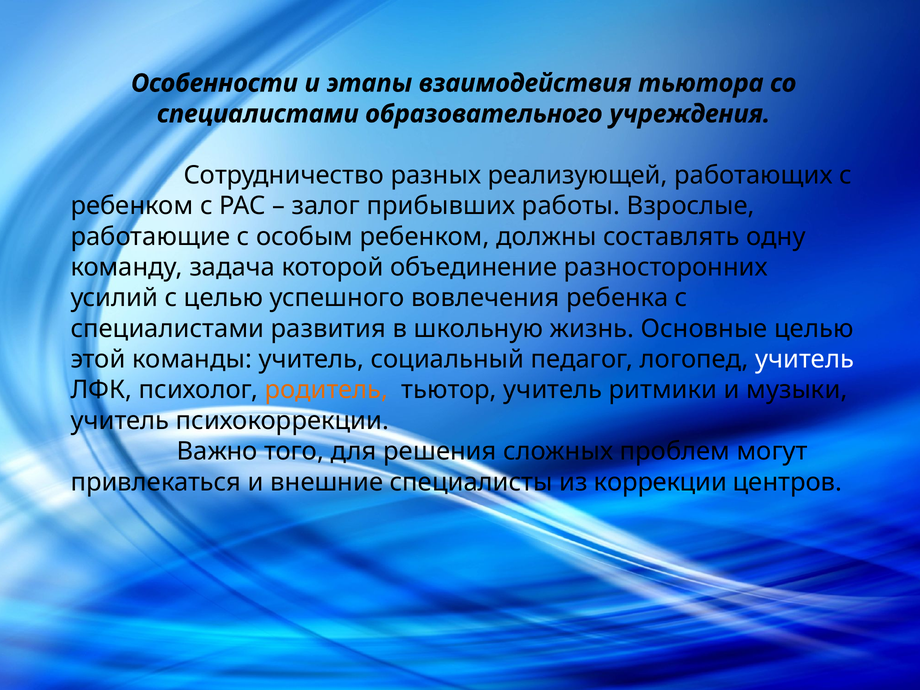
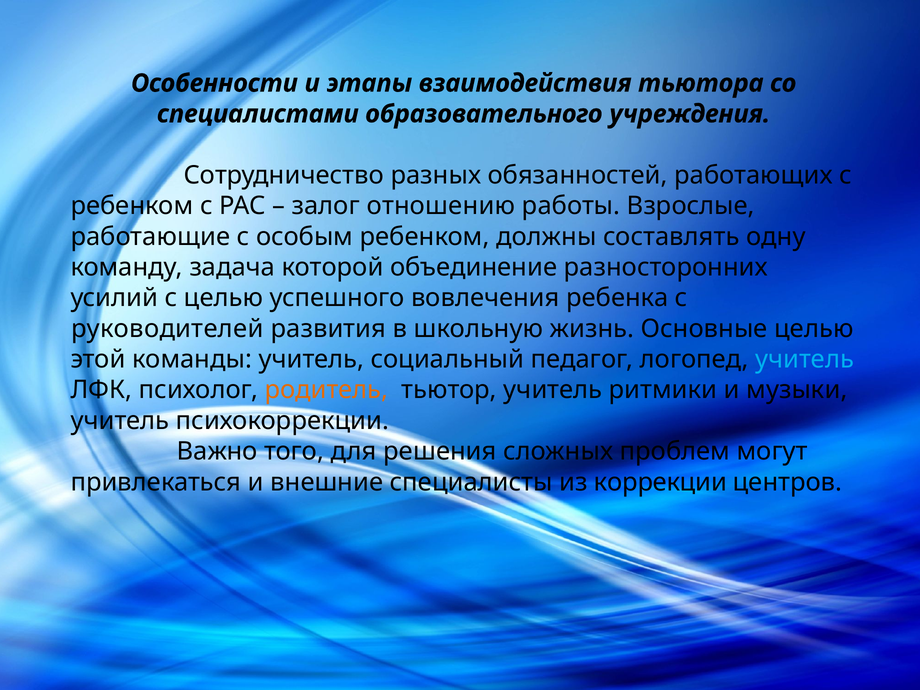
реализующей: реализующей -> обязанностей (578, 175)
прибывших: прибывших -> отношению (441, 206)
специалистами: специалистами -> руководителей (167, 329)
учитель colour: white -> light blue (805, 359)
